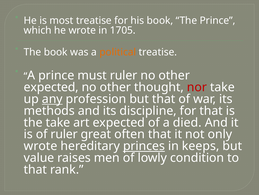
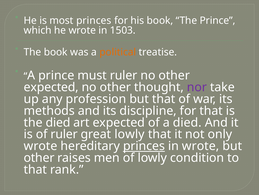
most treatise: treatise -> princes (94, 21)
1705: 1705 -> 1503 (123, 30)
nor colour: red -> purple (197, 87)
any underline: present -> none (52, 99)
the take: take -> died (58, 122)
great often: often -> lowly (130, 134)
in keeps: keeps -> wrote (201, 146)
value: value -> other (39, 157)
